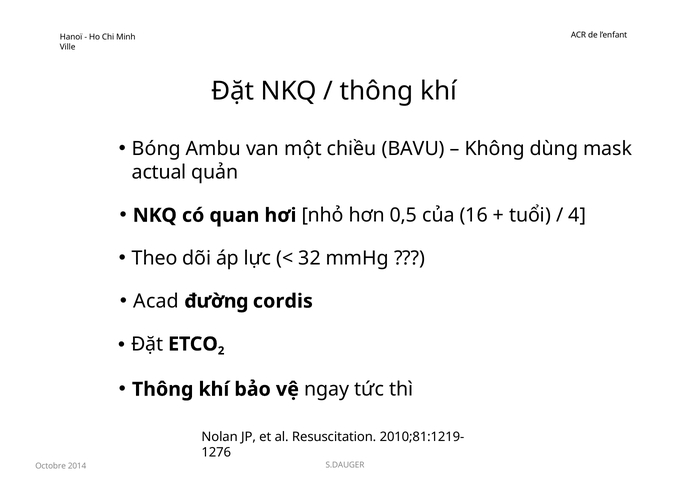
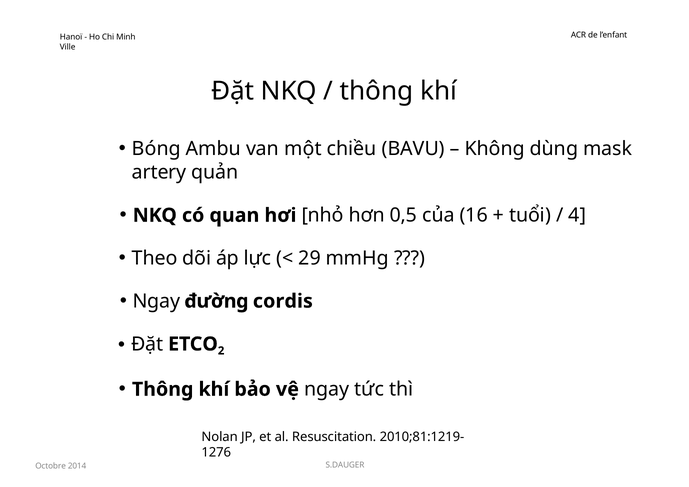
actual: actual -> artery (159, 172)
32: 32 -> 29 (310, 258)
Acad: Acad -> Ngay (156, 301)
